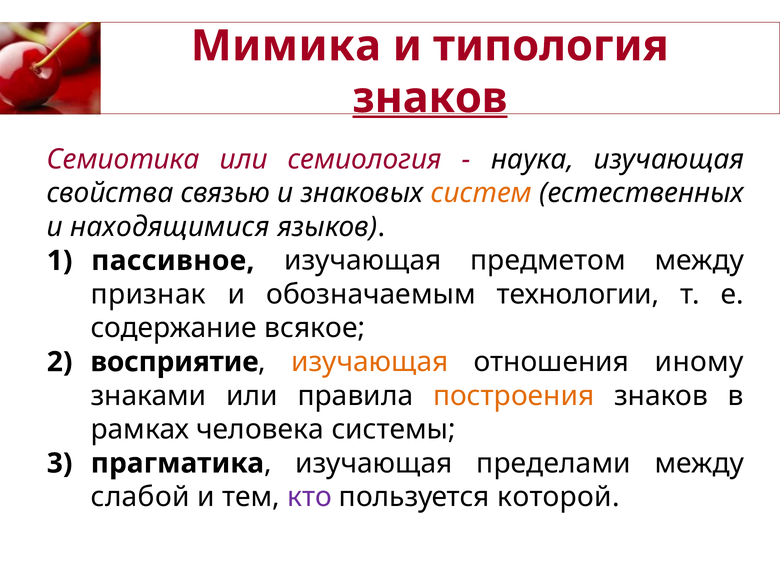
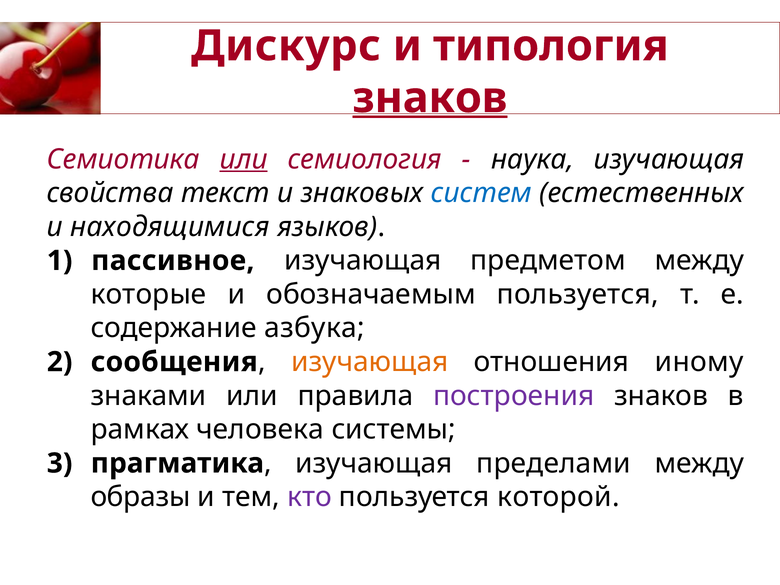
Мимика: Мимика -> Дискурс (286, 46)
или underline: none -> present (244, 159)
связью: связью -> текст (225, 193)
систем colour: orange -> blue (481, 193)
признак: признак -> которые (149, 294)
обозначаемым технологии: технологии -> пользуется (578, 294)
всякое: всякое -> азбука (315, 328)
восприятие: восприятие -> сообщения (174, 362)
построения colour: orange -> purple (514, 396)
слабой: слабой -> образы (141, 497)
